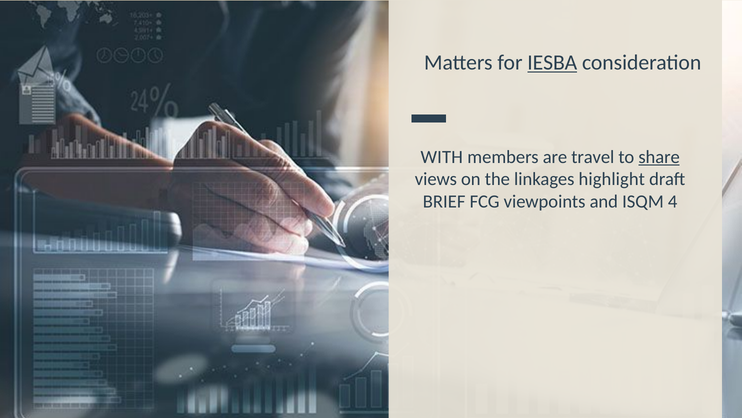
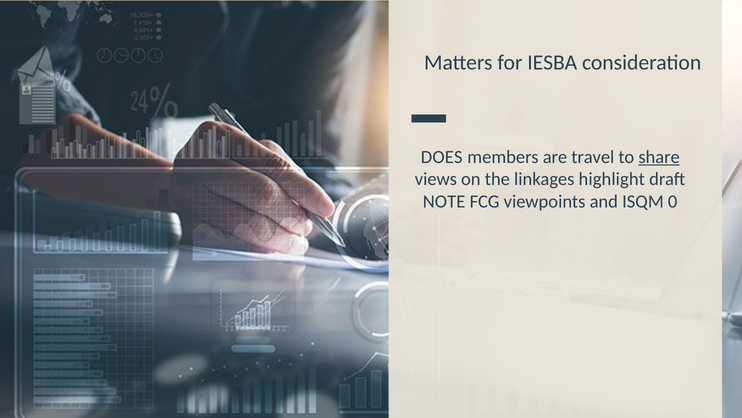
IESBA underline: present -> none (552, 63)
WITH: WITH -> DOES (442, 157)
BRIEF: BRIEF -> NOTE (444, 201)
4: 4 -> 0 (673, 201)
